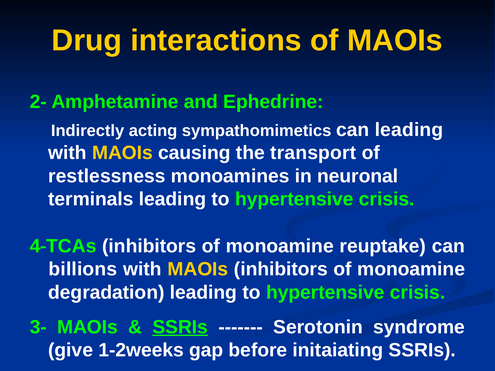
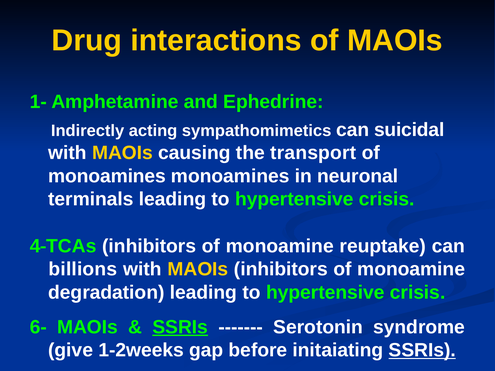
2-: 2- -> 1- (38, 102)
can leading: leading -> suicidal (409, 130)
restlessness: restlessness -> monoamines (107, 176)
3-: 3- -> 6- (38, 327)
SSRIs underline: none -> present (422, 350)
